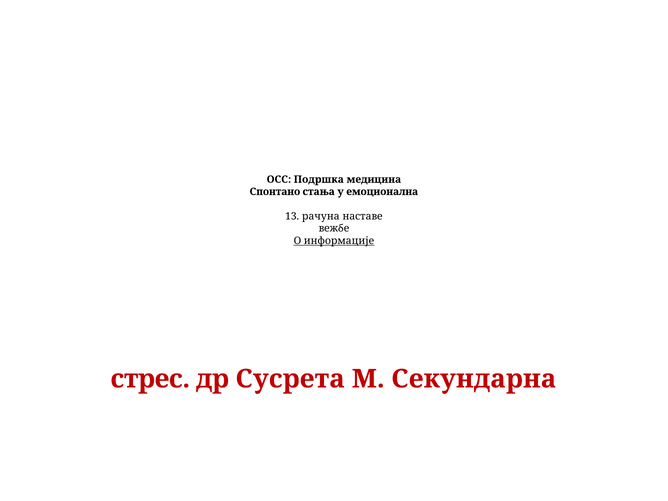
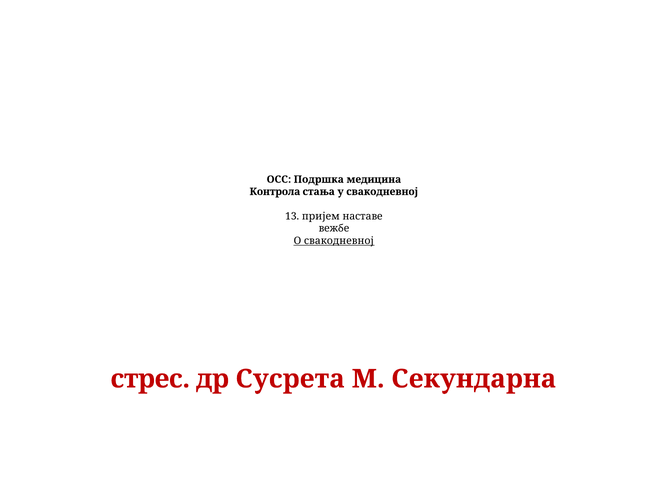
Спонтано: Спонтано -> Контрола (275, 192)
у емоционална: емоционална -> свакодневној (382, 192)
рачуна: рачуна -> пријем (321, 216)
О информације: информације -> свакодневној (339, 241)
